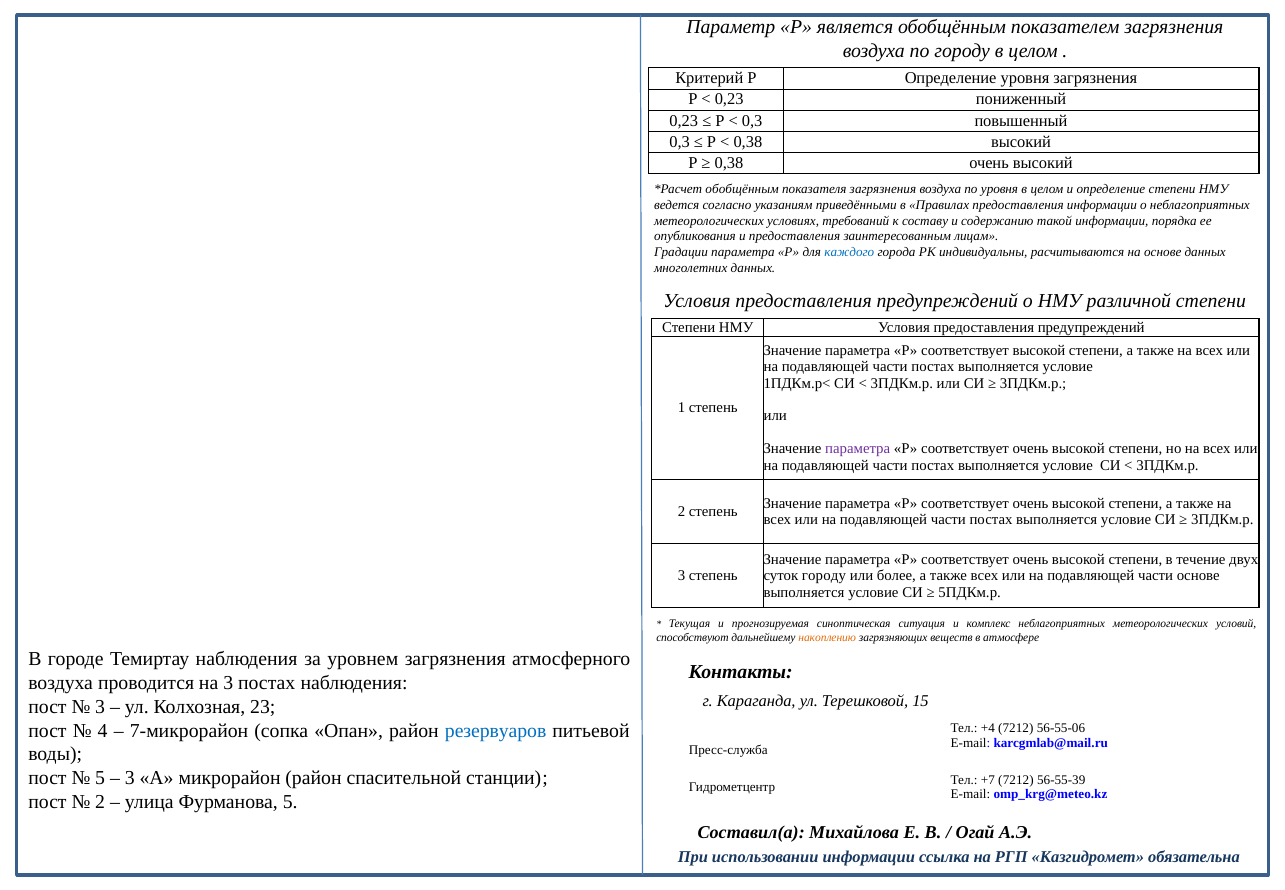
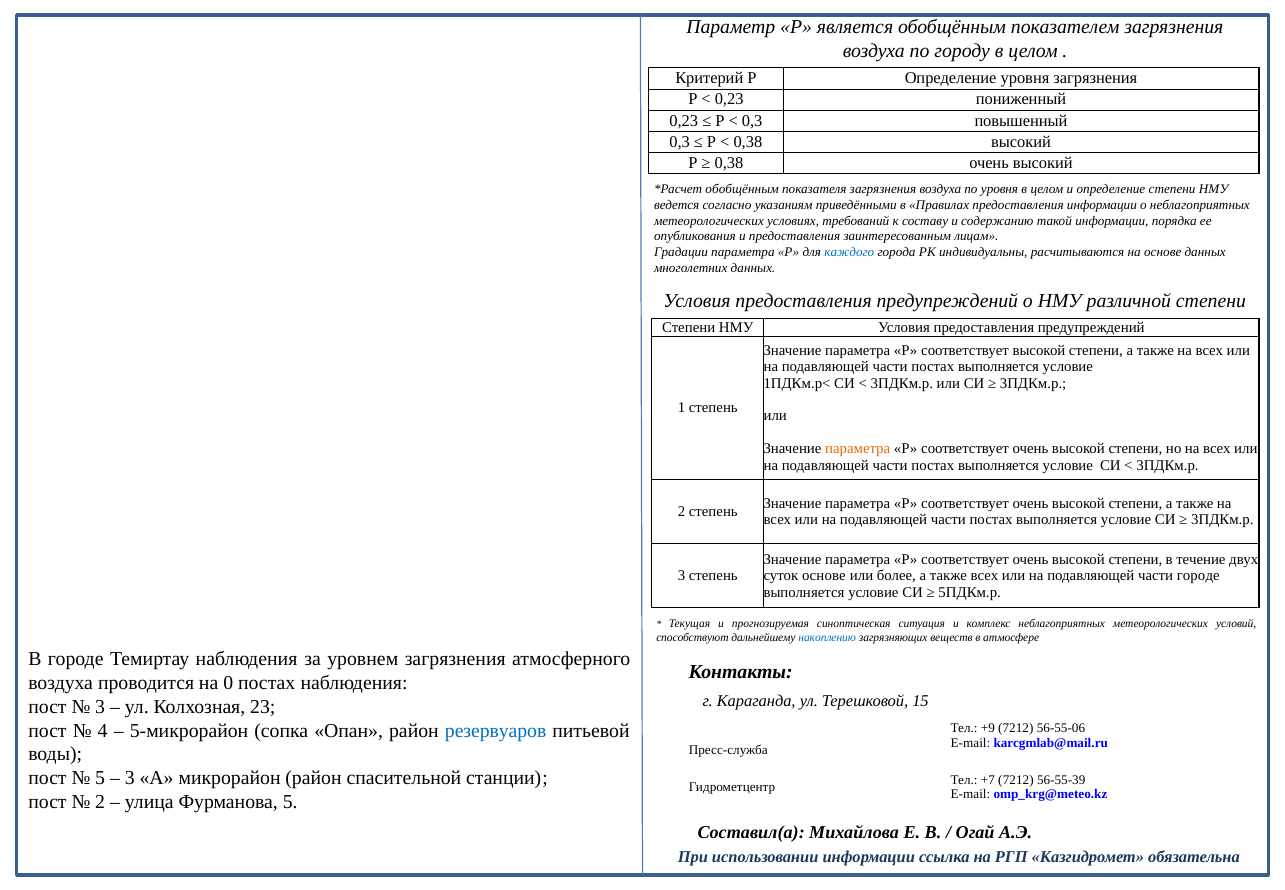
параметра colour: purple -> orange (858, 449)
суток городу: городу -> основе (824, 575)
части основе: основе -> городе (1198, 575)
накоплению colour: orange -> blue (827, 637)
на 3: 3 -> 0 (228, 683)
7-микрорайон: 7-микрорайон -> 5-микрорайон (189, 730)
+4: +4 -> +9 (988, 728)
